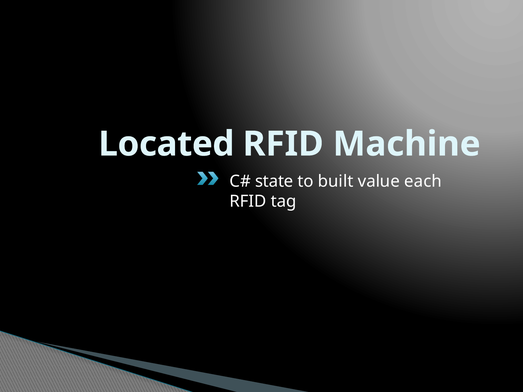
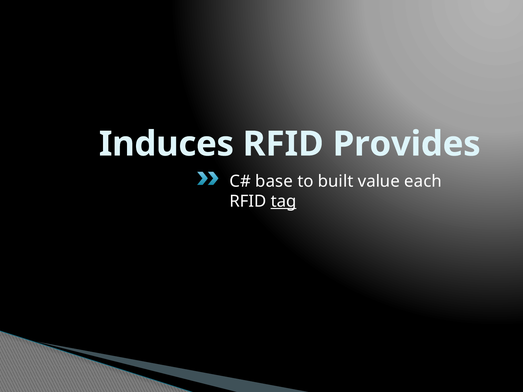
Located: Located -> Induces (166, 144)
Machine: Machine -> Provides (407, 144)
state: state -> base (274, 181)
tag underline: none -> present (284, 201)
